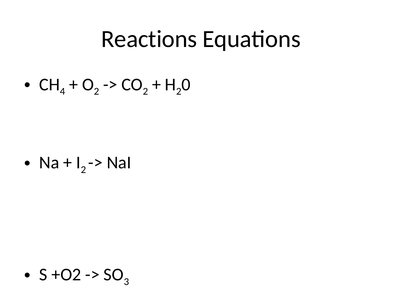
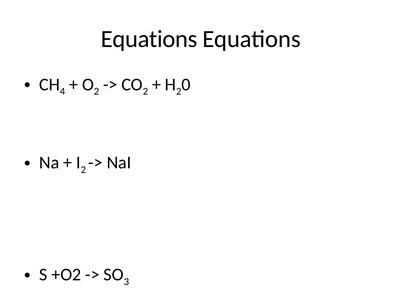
Reactions: Reactions -> Equations (149, 39)
